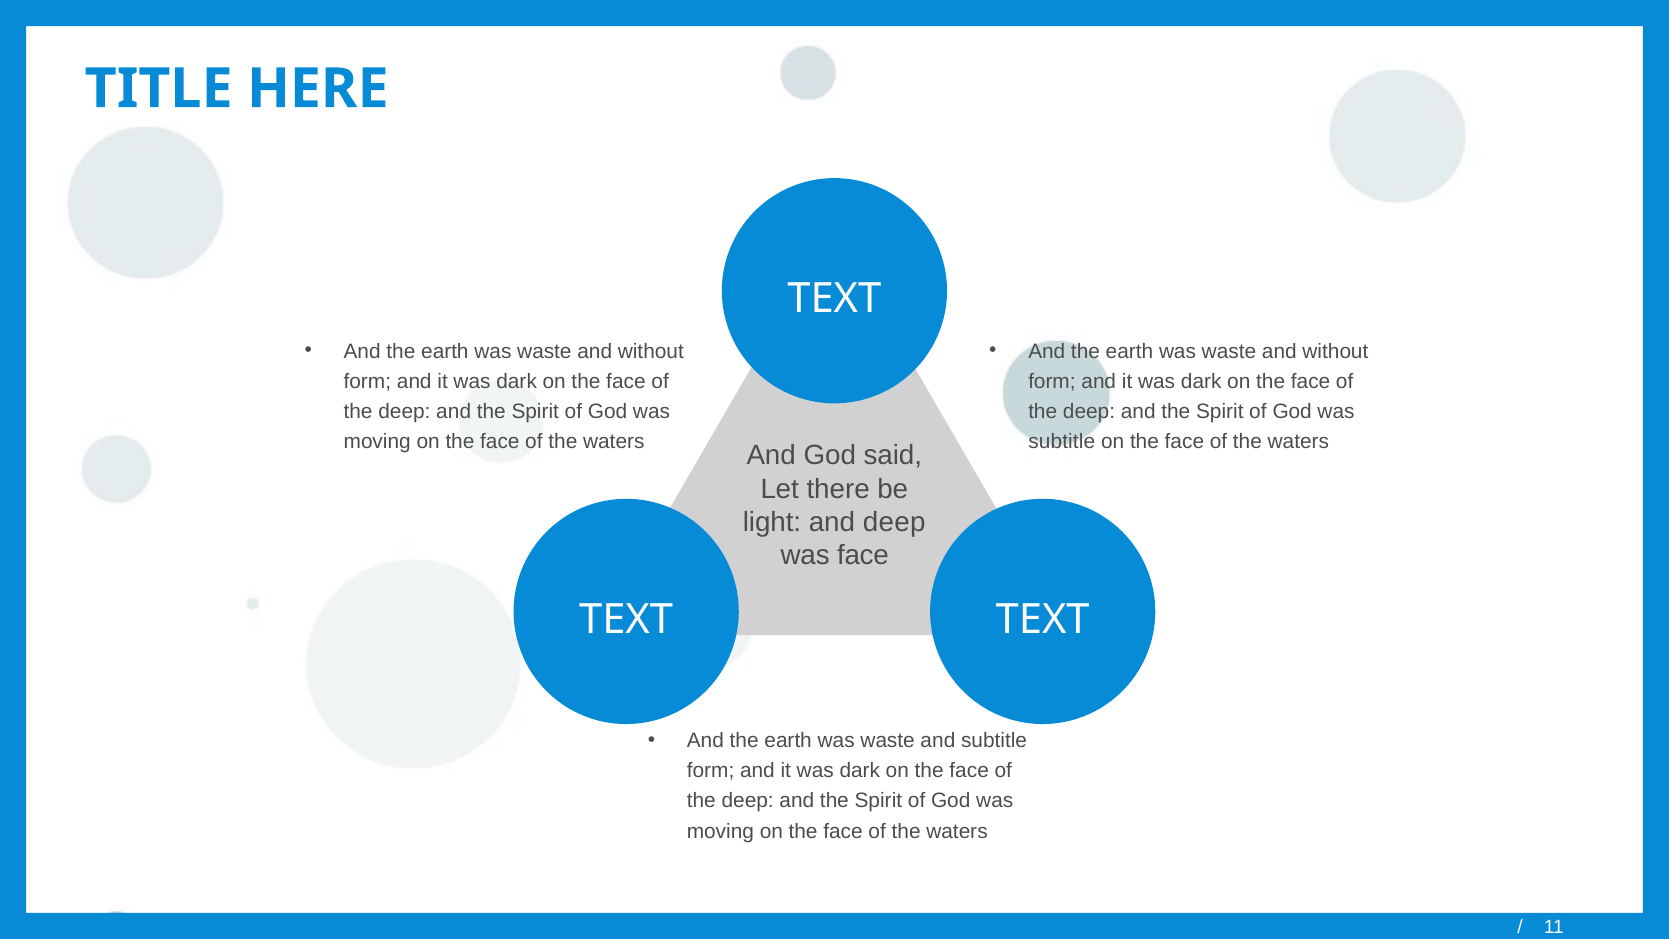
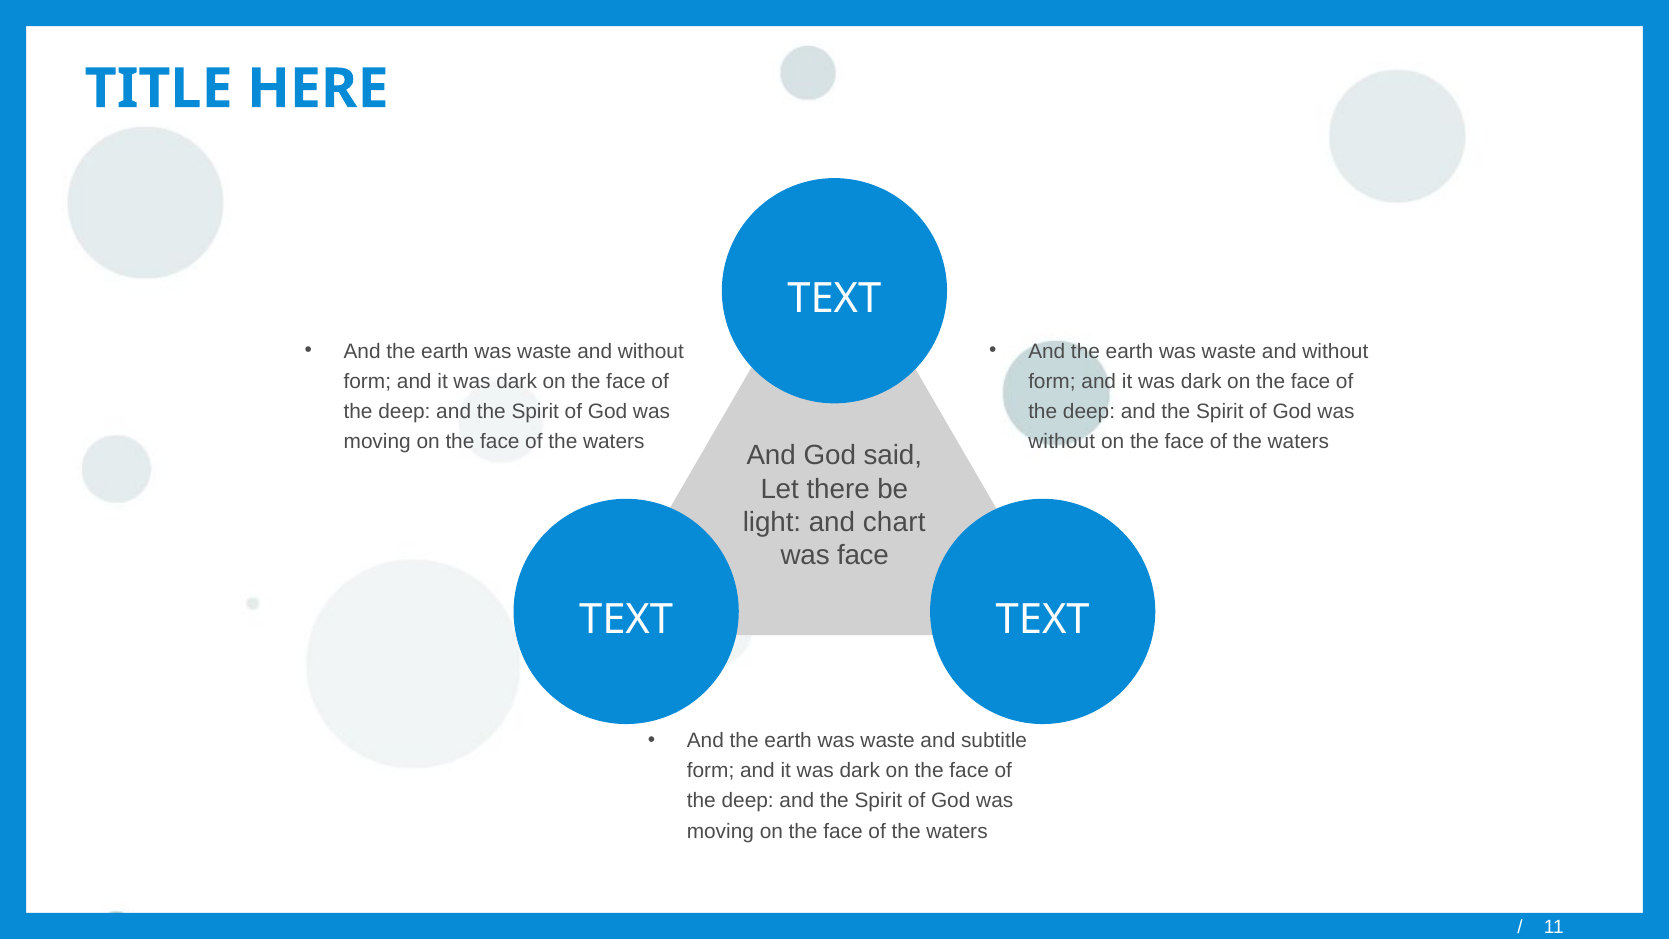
subtitle: subtitle -> without (1062, 441)
and deep: deep -> chart (894, 522)
